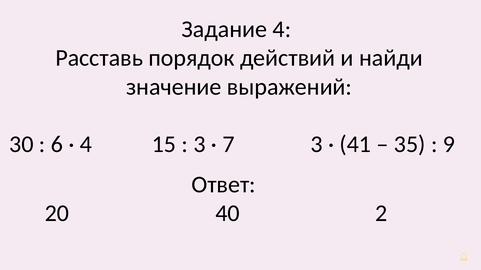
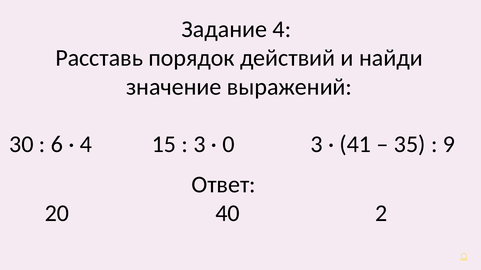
7: 7 -> 0 (228, 145)
